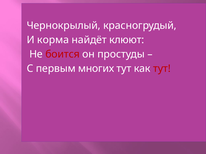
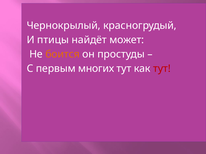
корма: корма -> птицы (53, 40)
клюют: клюют -> может (127, 40)
боится colour: red -> orange (63, 54)
